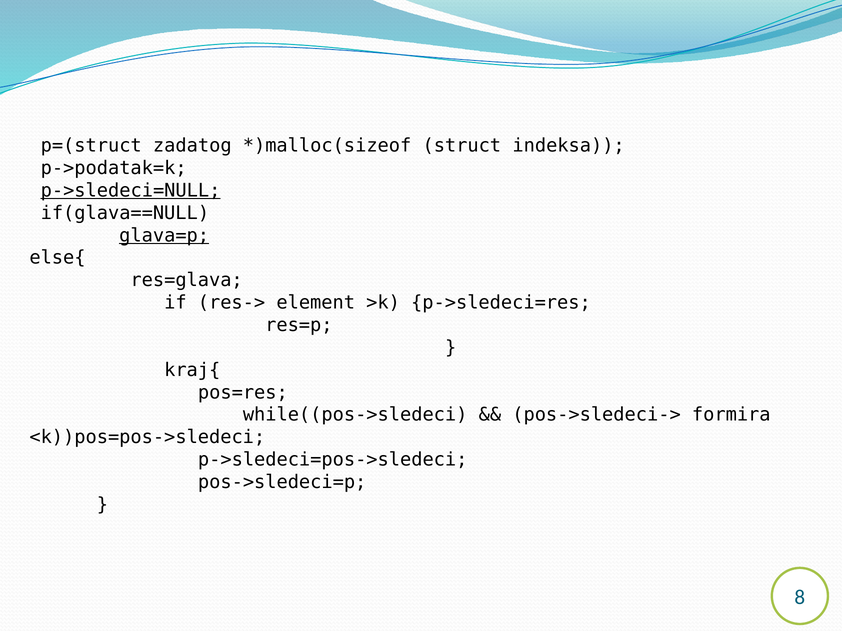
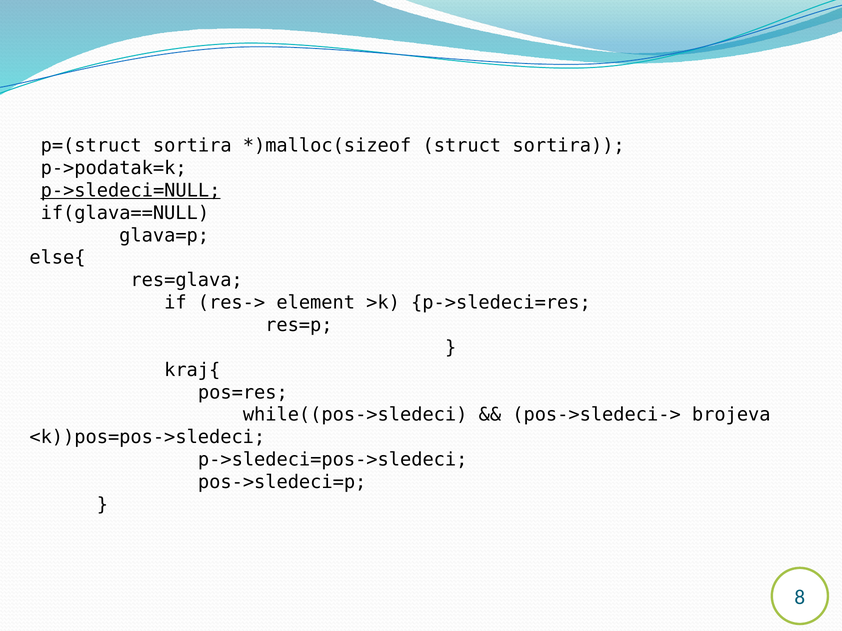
p=(struct zadatog: zadatog -> sortira (192, 146)
struct indeksa: indeksa -> sortira (569, 146)
glava=p underline: present -> none (164, 236)
formira: formira -> brojeva (731, 415)
